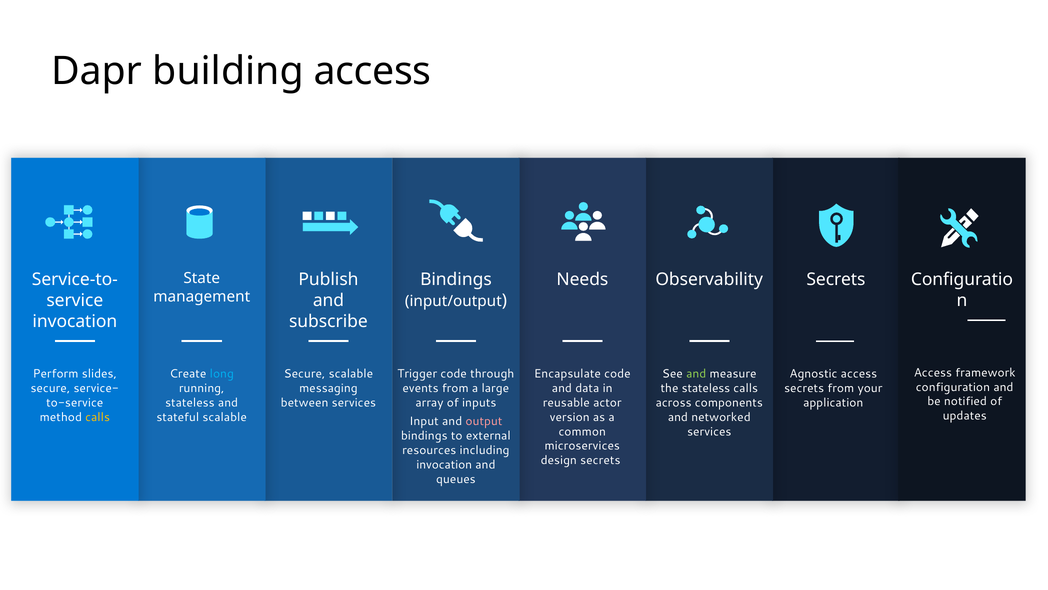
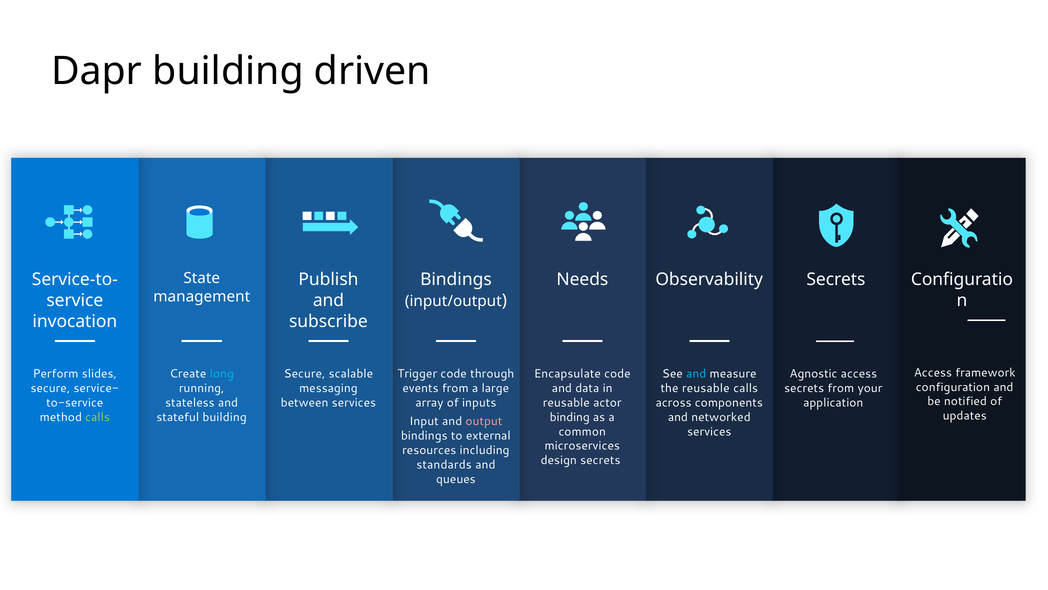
building access: access -> driven (372, 71)
and colour: light green -> light blue (696, 374)
the stateless: stateless -> reusable (706, 388)
calls colour: yellow -> light green (98, 417)
stateful scalable: scalable -> building (225, 417)
version: version -> binding (570, 417)
invocation: invocation -> standards (444, 464)
